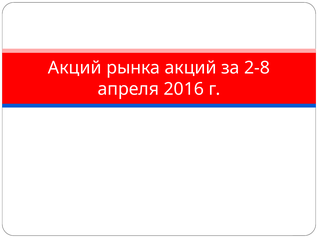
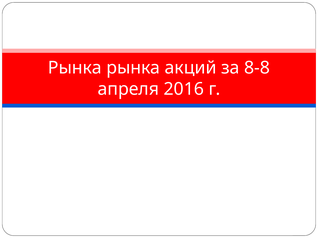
Акций: Акций -> Рынка (75, 68)
2-8: 2-8 -> 8-8 (257, 68)
